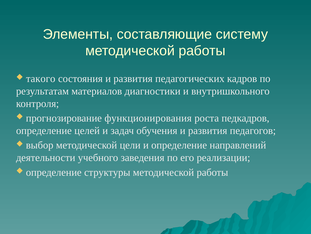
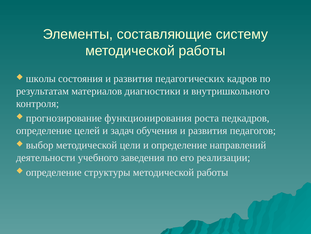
такого: такого -> школы (41, 78)
